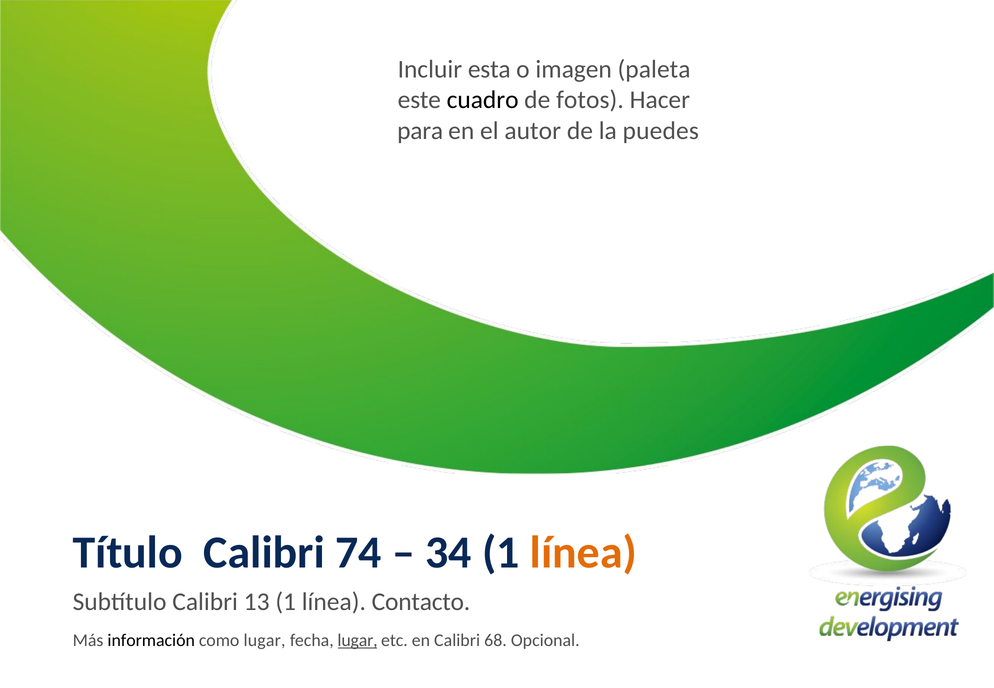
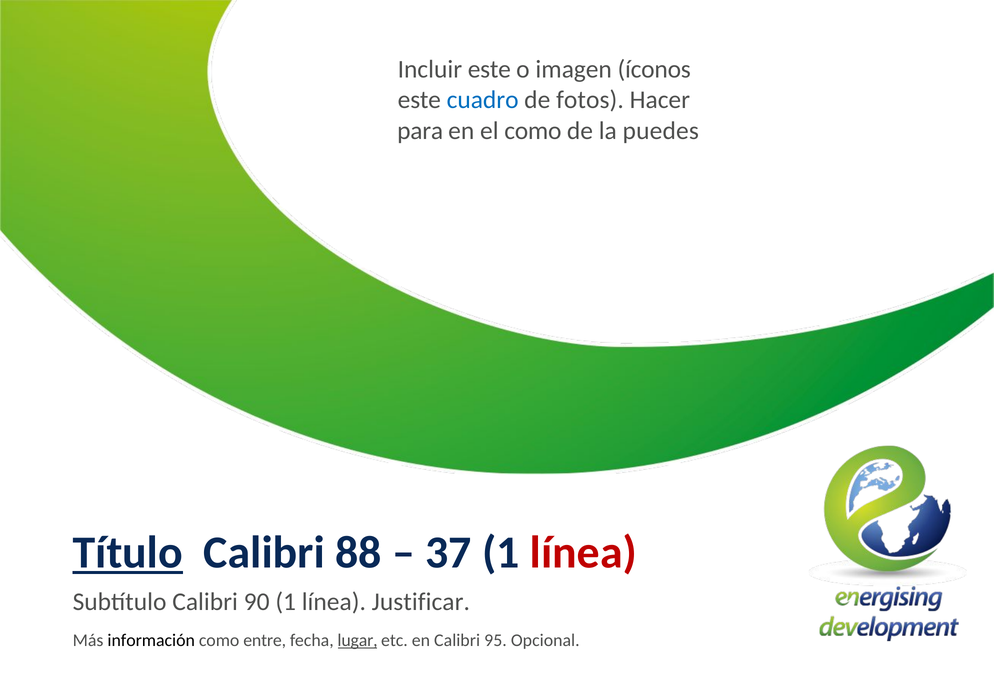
Incluir esta: esta -> este (489, 69)
paleta: paleta -> íconos (654, 69)
cuadro colour: black -> blue (483, 100)
el autor: autor -> como (533, 131)
Título underline: none -> present (128, 553)
74: 74 -> 88 (358, 553)
34: 34 -> 37 (448, 553)
línea colour: orange -> red (583, 553)
13: 13 -> 90 (257, 602)
Contacto: Contacto -> Justificar (421, 602)
como lugar: lugar -> entre (265, 641)
68: 68 -> 95 (496, 641)
